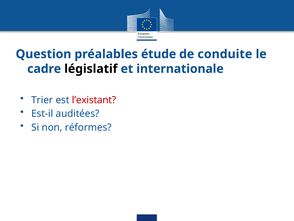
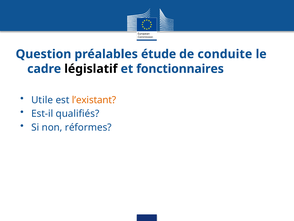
internationale: internationale -> fonctionnaires (180, 69)
Trier: Trier -> Utile (42, 100)
l’existant colour: red -> orange (94, 100)
auditées: auditées -> qualifiés (78, 113)
